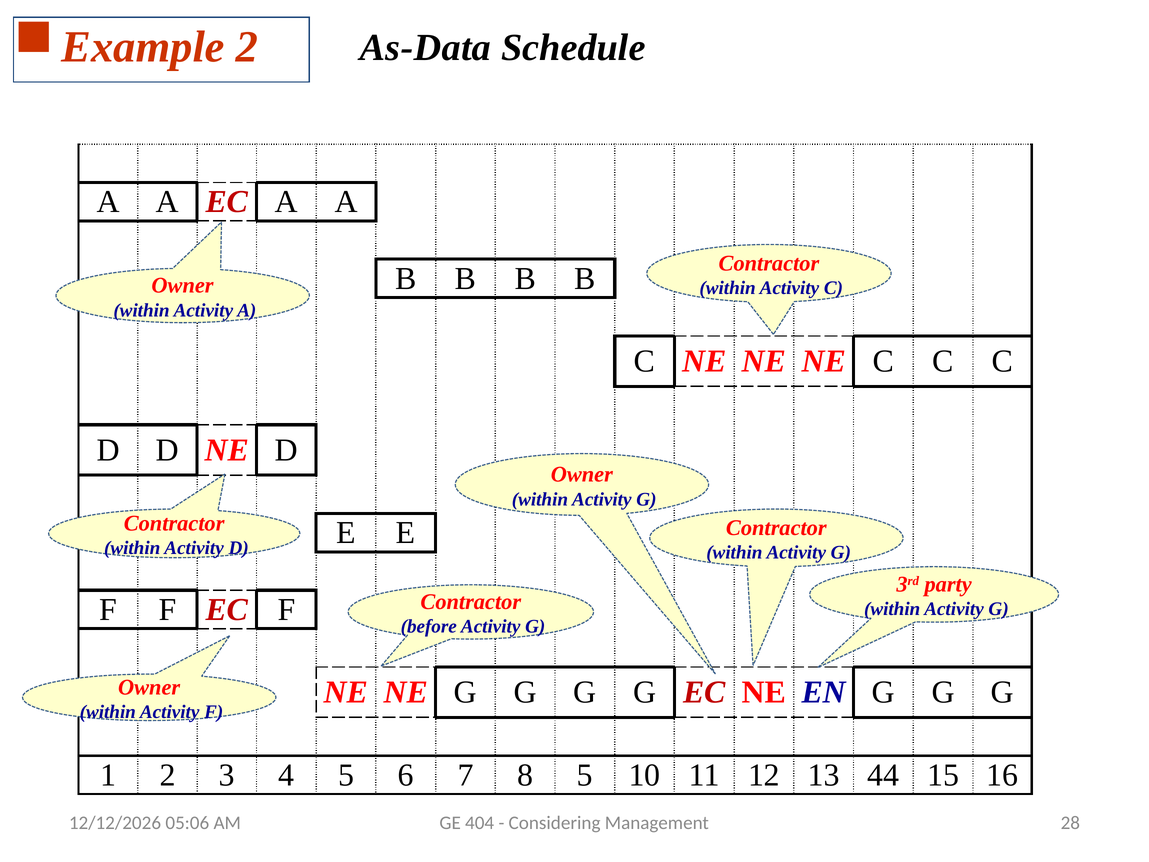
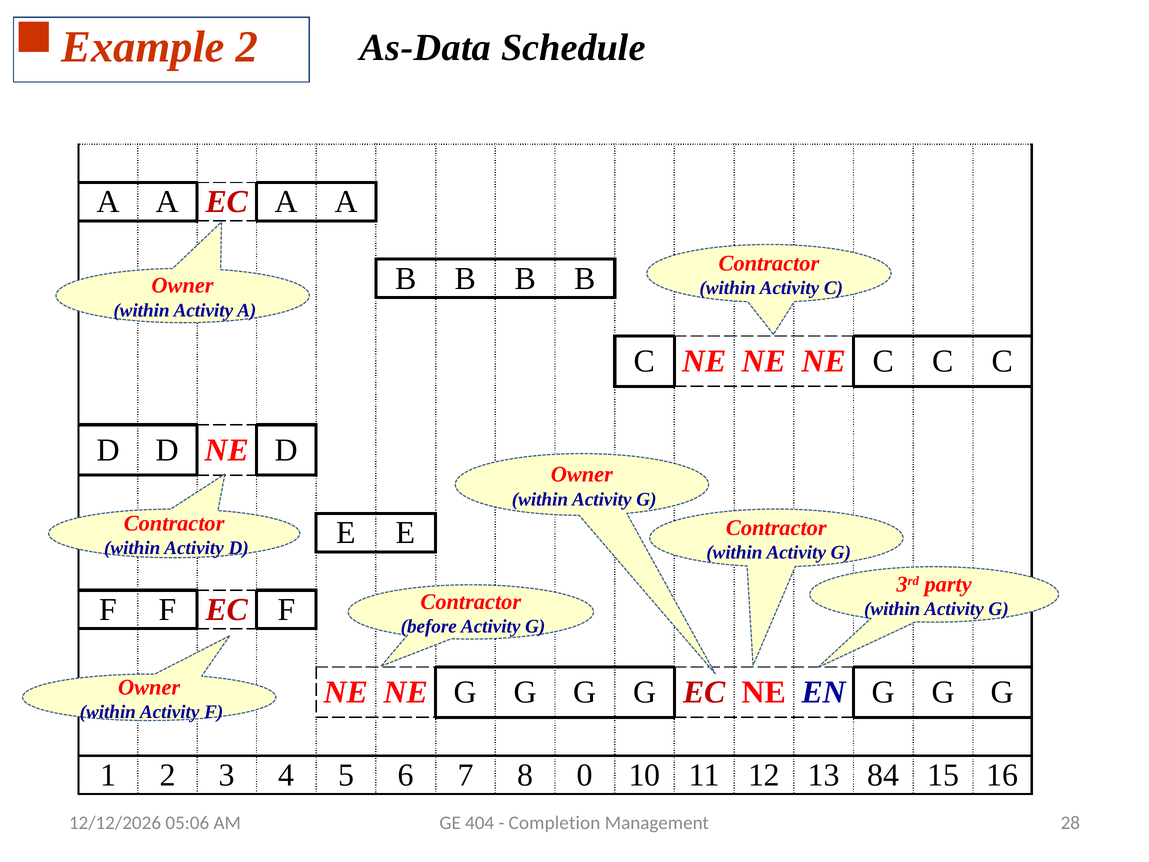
8 5: 5 -> 0 (585, 775)
44: 44 -> 84 (883, 775)
Considering: Considering -> Completion (555, 823)
